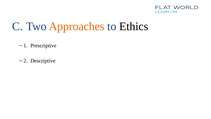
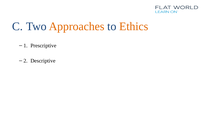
Ethics colour: black -> orange (134, 26)
